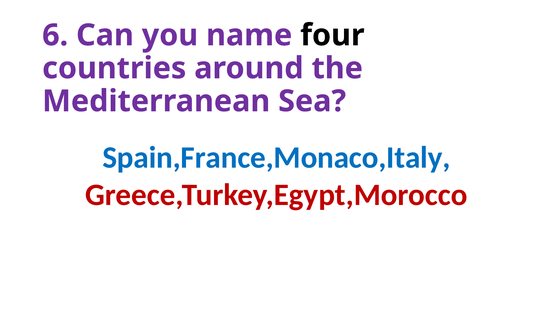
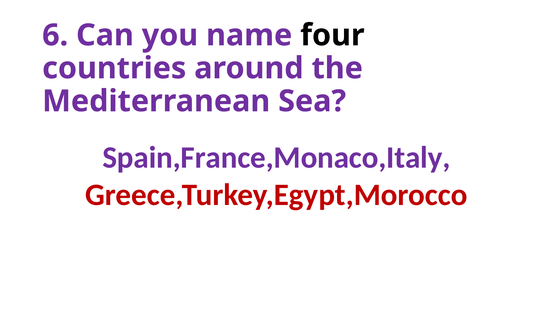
Spain,France,Monaco,Italy colour: blue -> purple (276, 157)
